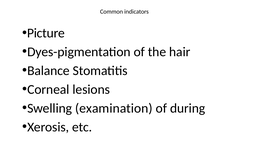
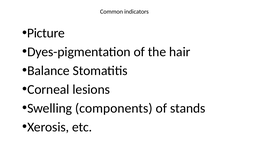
examination: examination -> components (114, 108)
during: during -> stands (188, 108)
